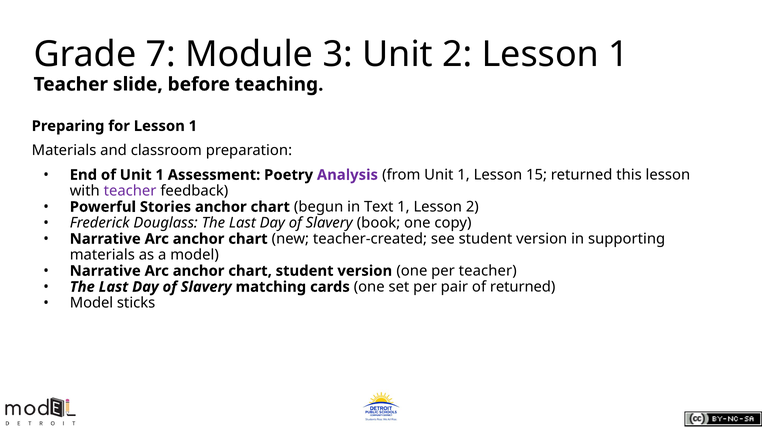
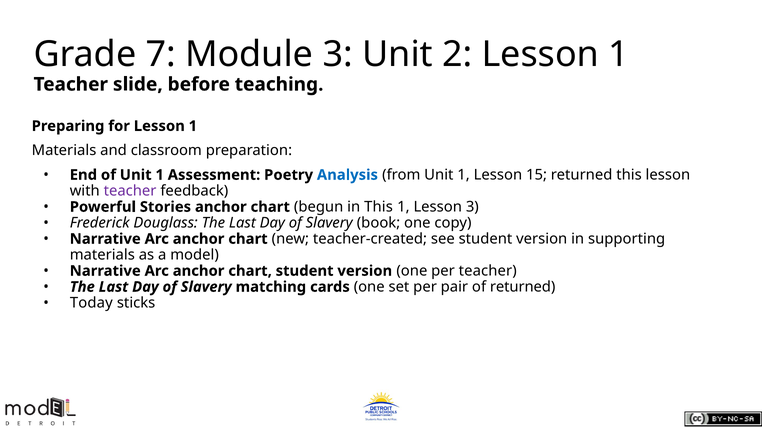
Analysis colour: purple -> blue (347, 175)
in Text: Text -> This (379, 207)
Lesson 2: 2 -> 3 (472, 207)
Model: Model -> Today (91, 303)
